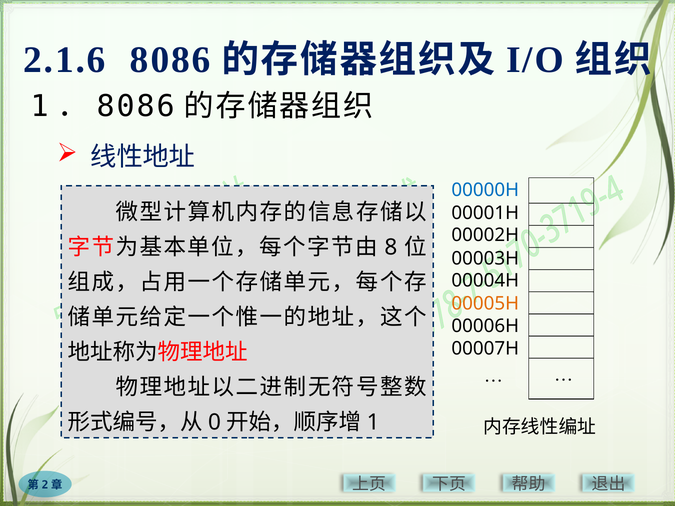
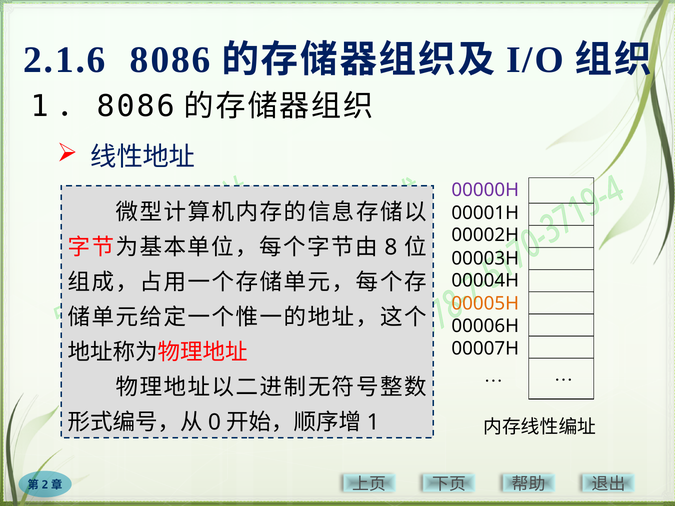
00000H colour: blue -> purple (485, 190)
